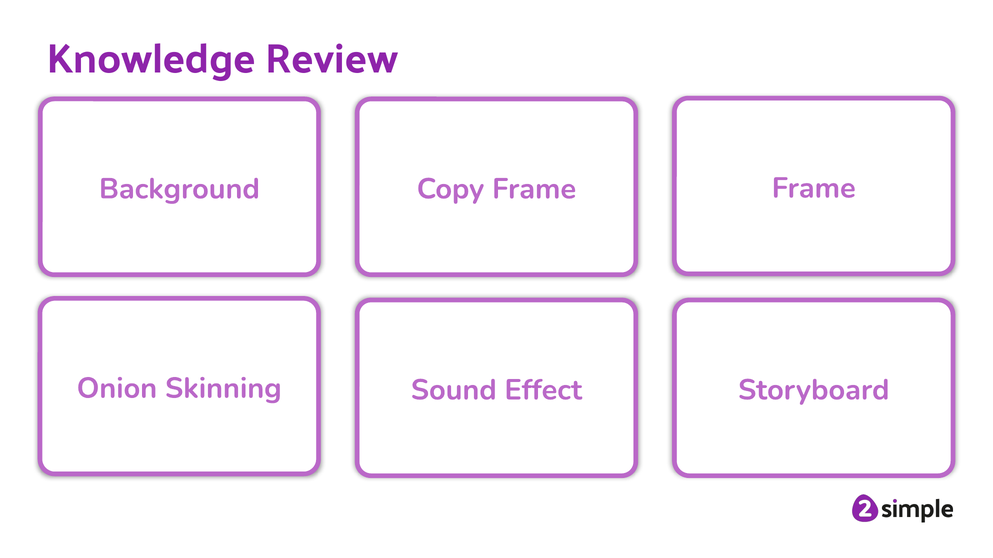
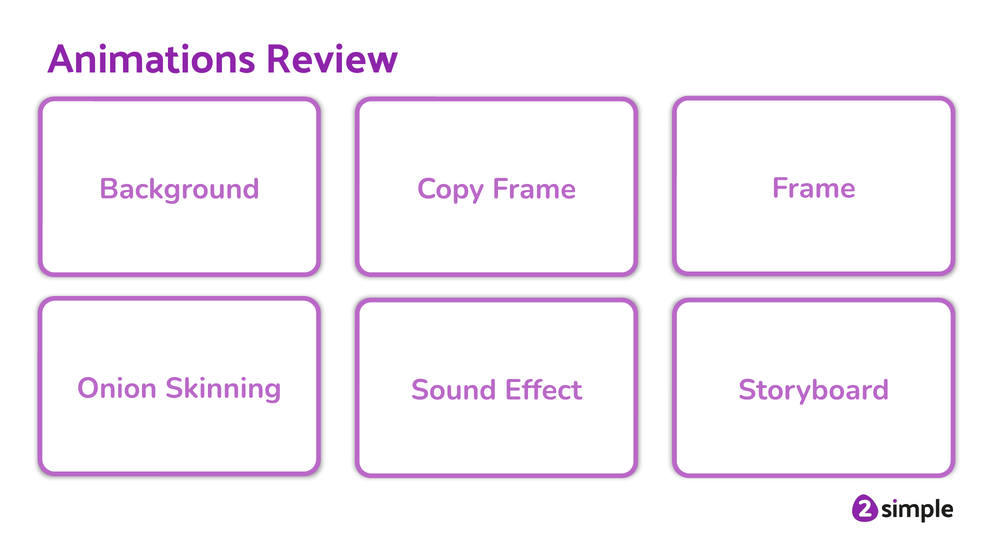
Knowledge: Knowledge -> Animations (152, 59)
